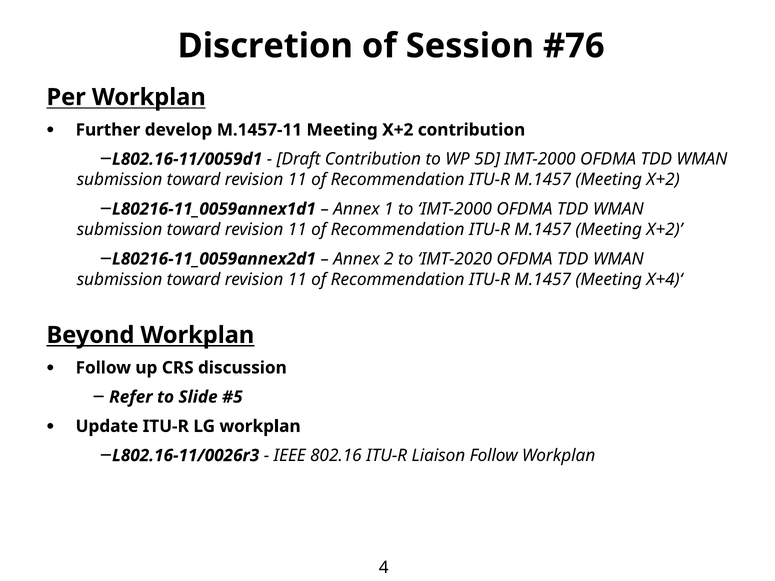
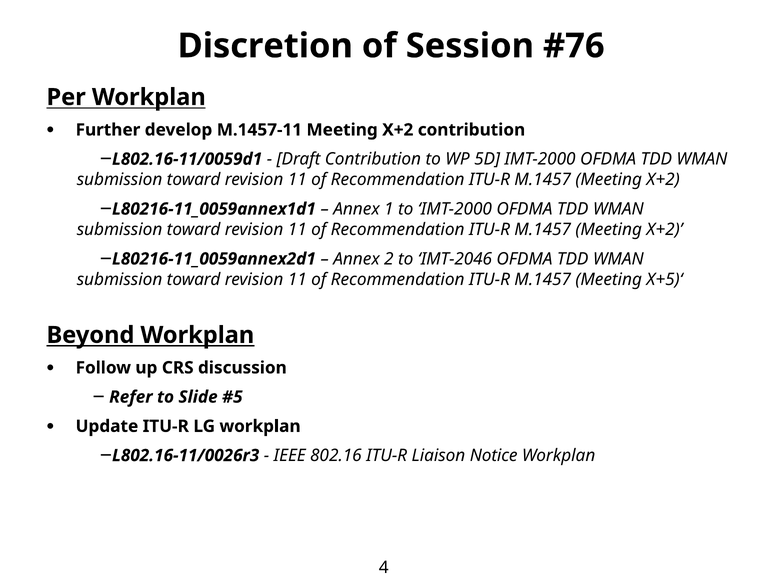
IMT-2020: IMT-2020 -> IMT-2046 (455, 259)
X+4)‘: X+4)‘ -> X+5)‘ (665, 280)
Liaison Follow: Follow -> Notice (494, 456)
